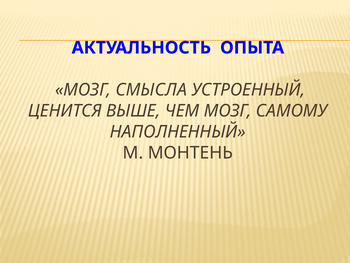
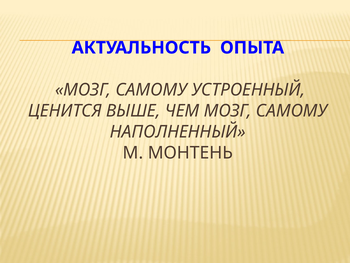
СМЫСЛА: СМЫСЛА -> САМОМУ (151, 90)
